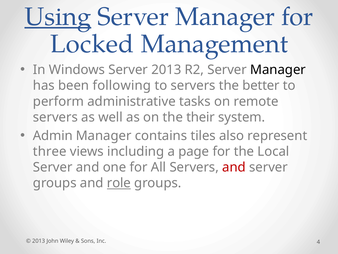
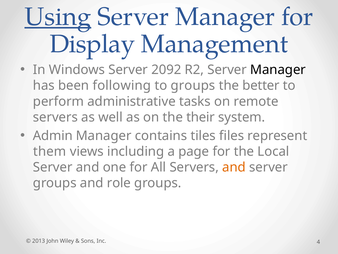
Locked: Locked -> Display (92, 44)
Server 2013: 2013 -> 2092 (166, 70)
to servers: servers -> groups (193, 85)
also: also -> files (232, 135)
three: three -> them (50, 151)
and colour: red -> orange (234, 167)
role underline: present -> none (119, 183)
